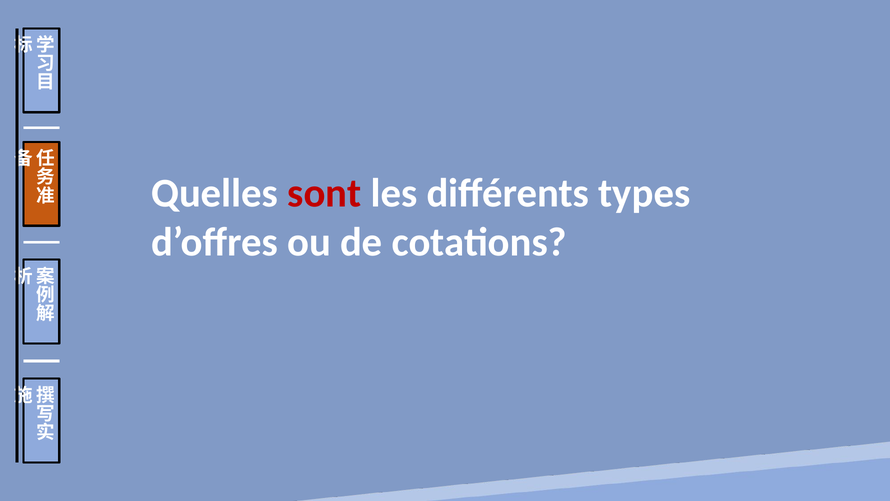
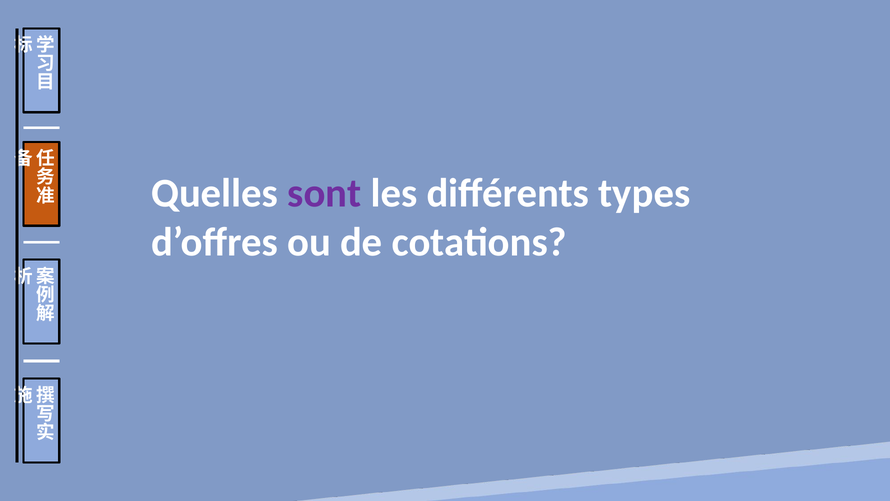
sont colour: red -> purple (324, 193)
